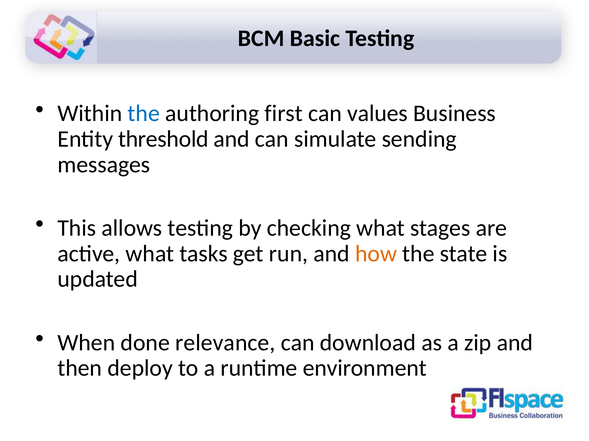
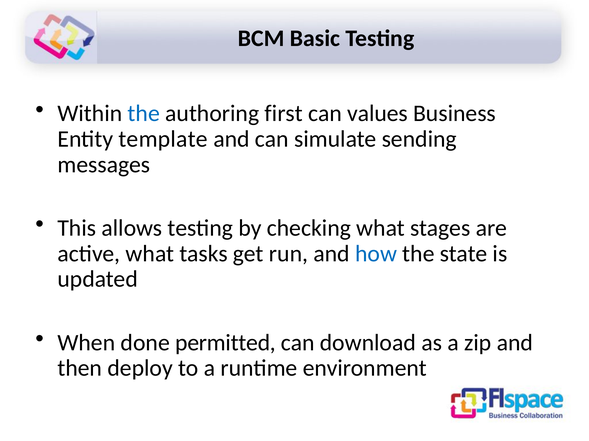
threshold: threshold -> template (163, 139)
how colour: orange -> blue (376, 254)
relevance: relevance -> permitted (225, 343)
